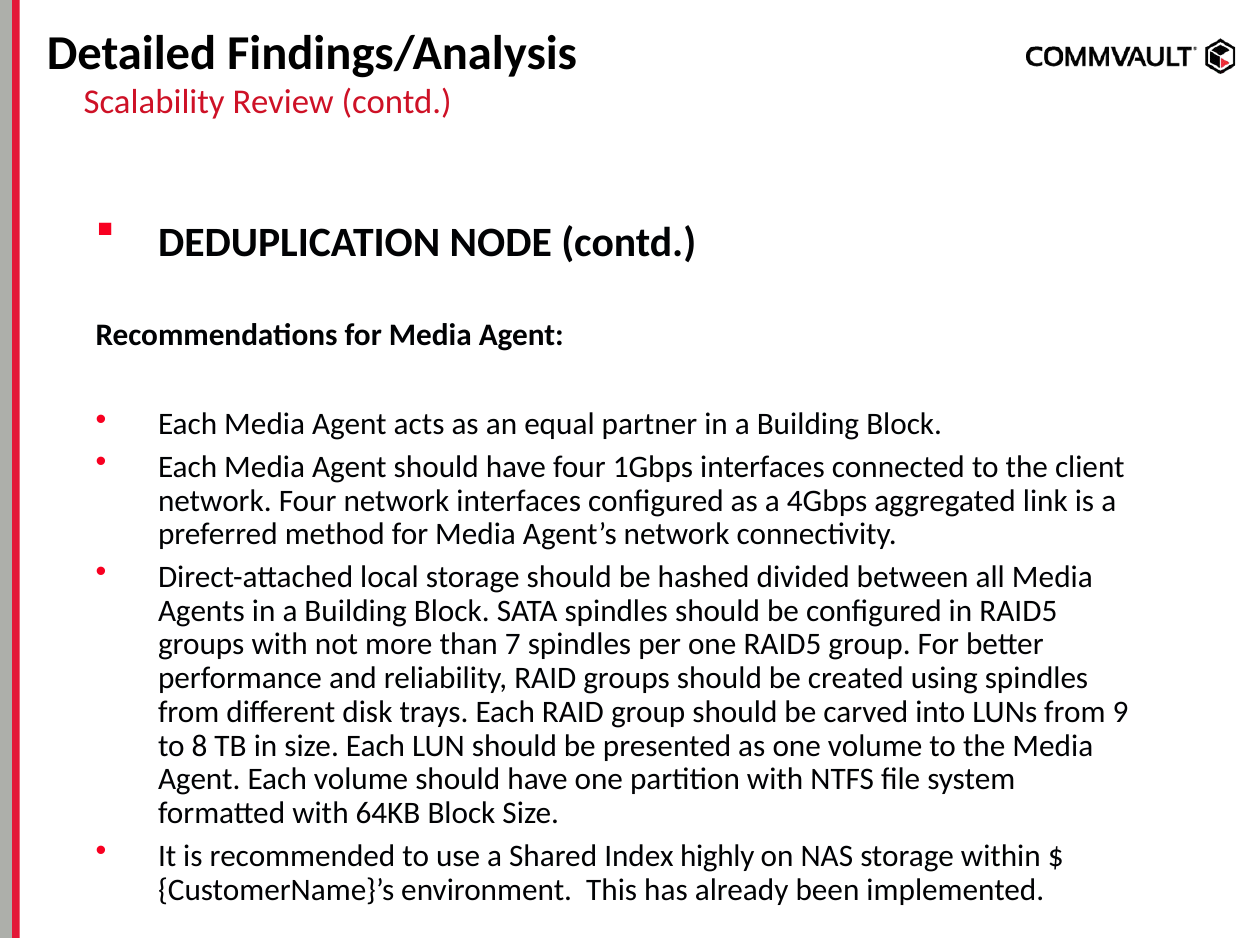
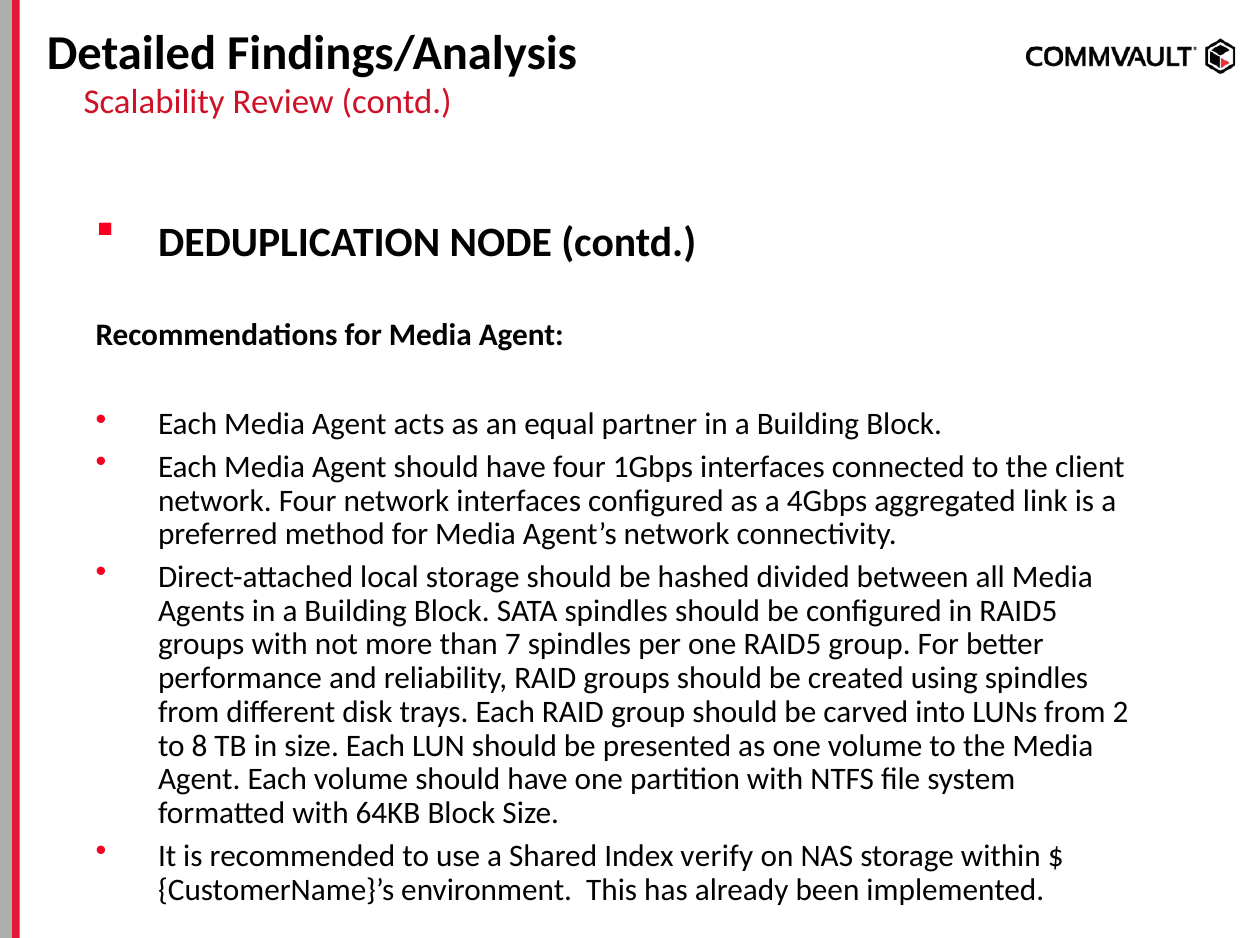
9: 9 -> 2 (1121, 712)
highly: highly -> verify (717, 856)
